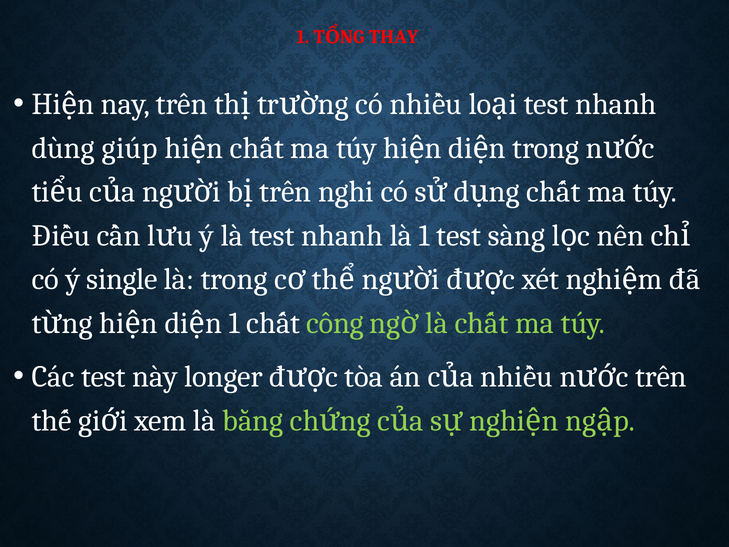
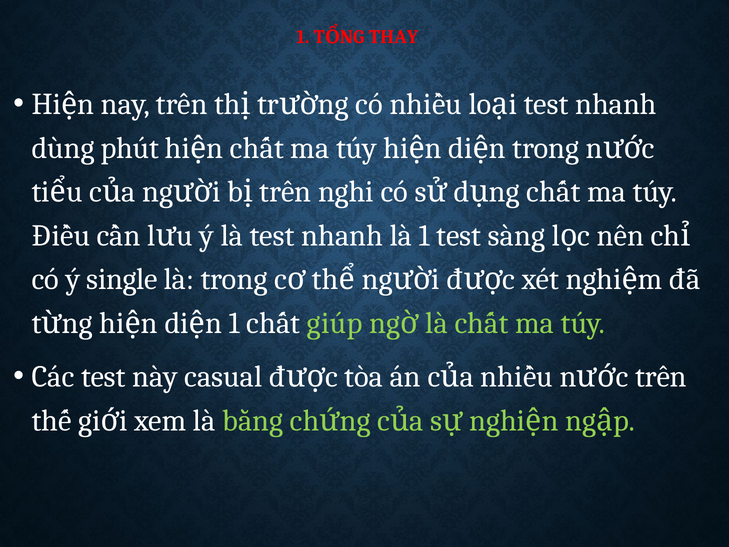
giúp: giúp -> phút (130, 148)
công: công -> giúp (335, 323)
longer: longer -> casual (223, 377)
